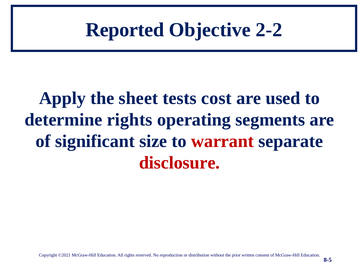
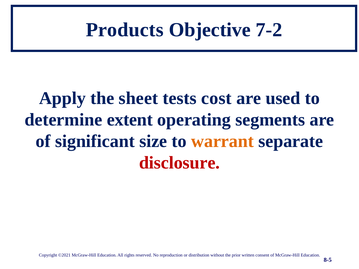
Reported: Reported -> Products (125, 30)
2-2: 2-2 -> 7-2 (269, 30)
determine rights: rights -> extent (130, 120)
warrant colour: red -> orange (222, 141)
